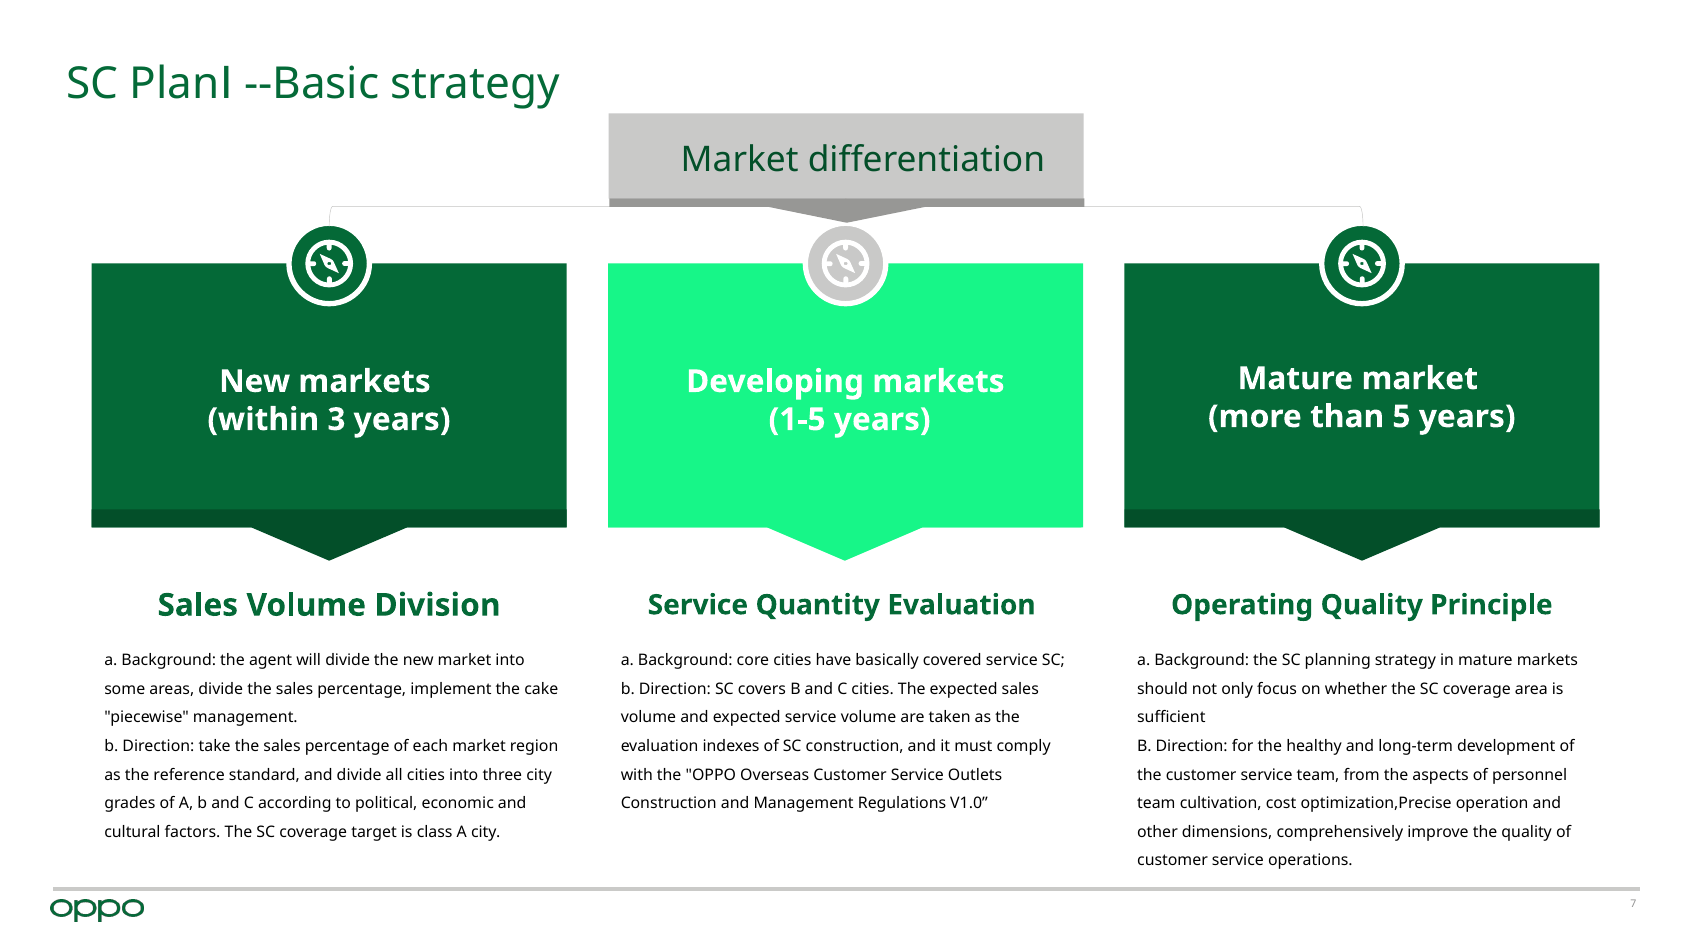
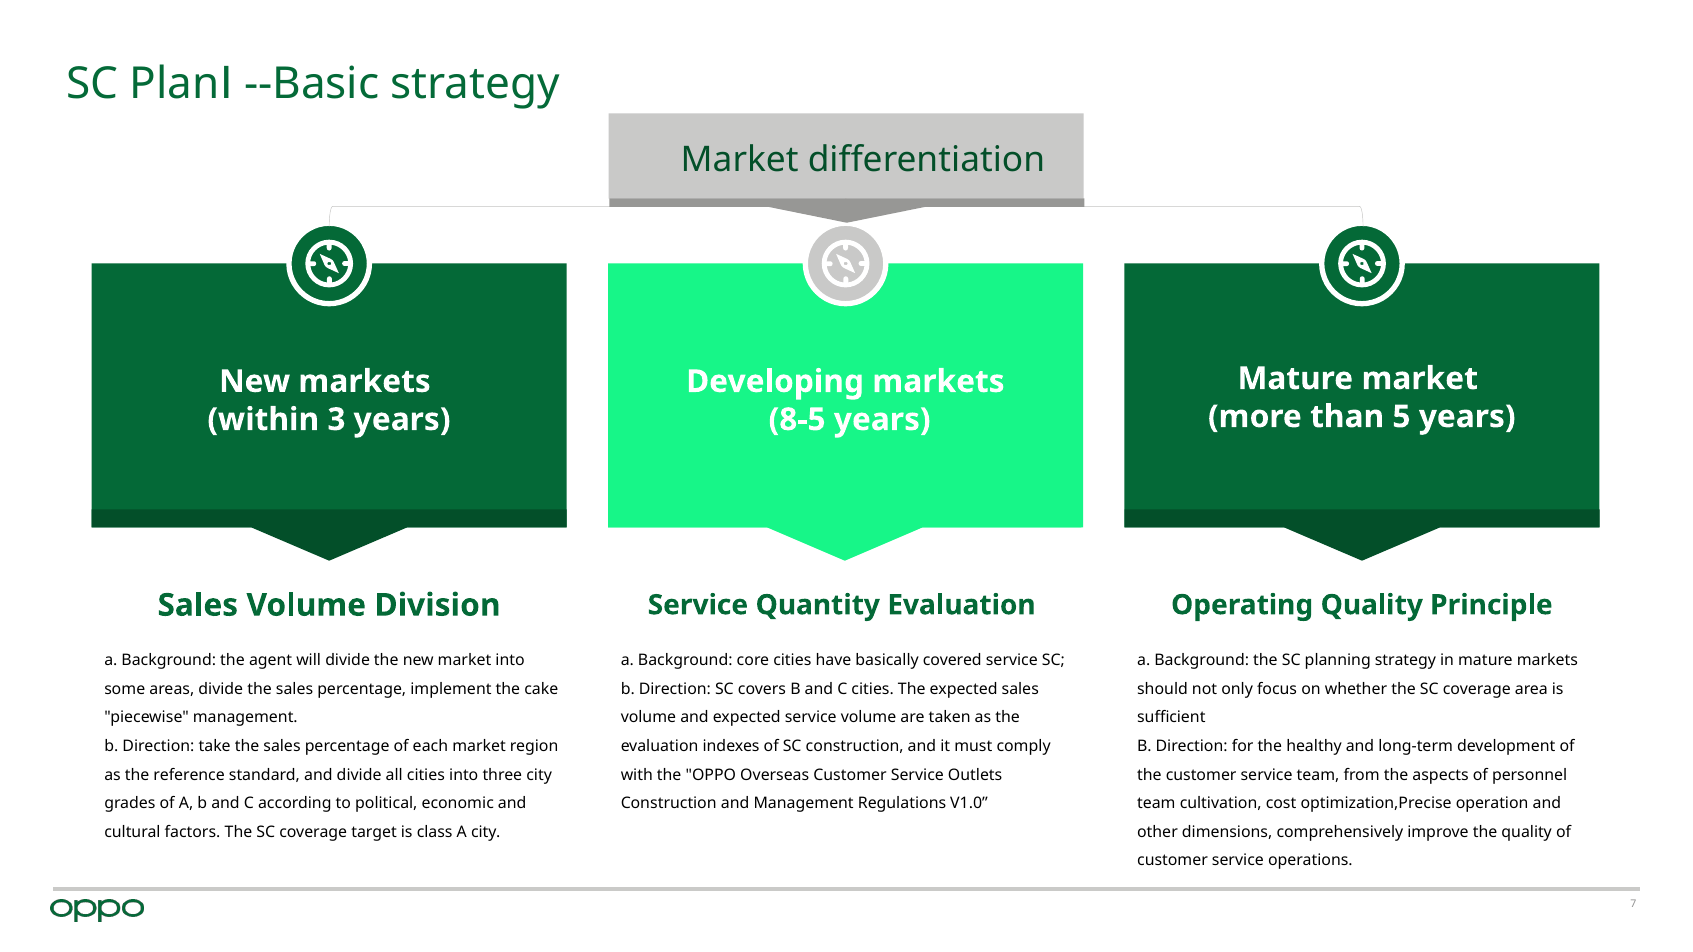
1-5: 1-5 -> 8-5 (797, 420)
